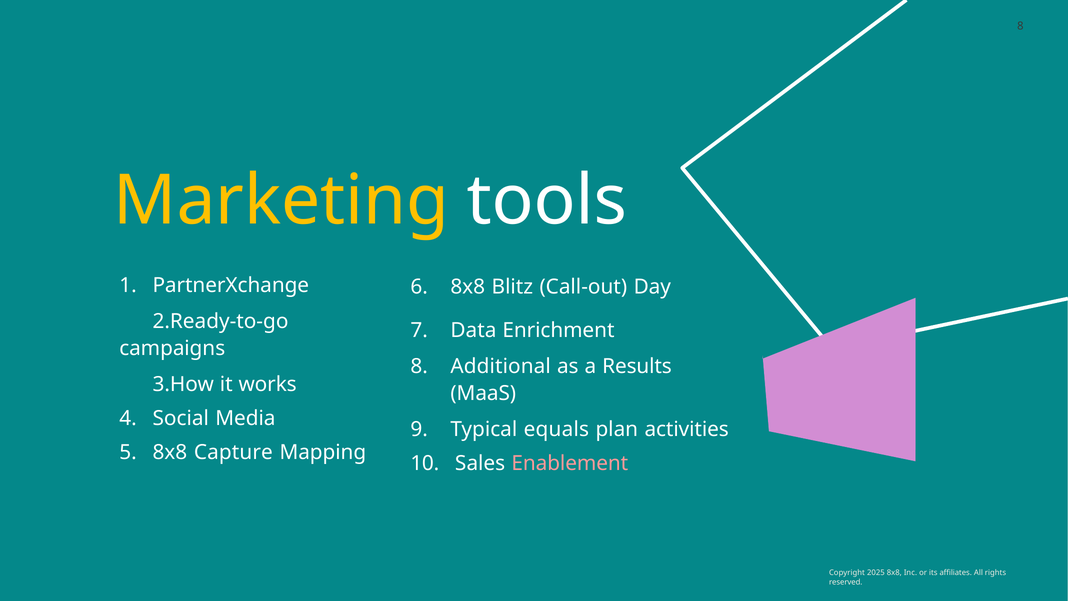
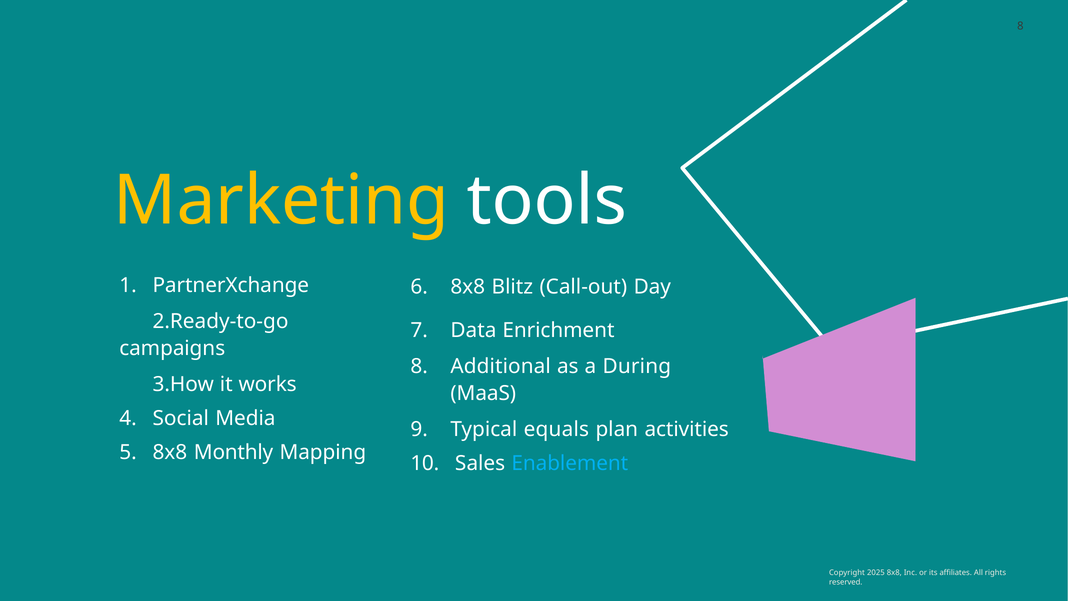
Results: Results -> During (637, 366)
Capture: Capture -> Monthly (234, 452)
Enablement colour: pink -> light blue (570, 463)
